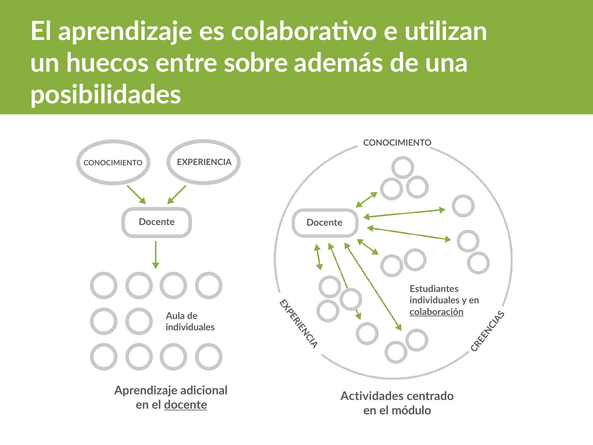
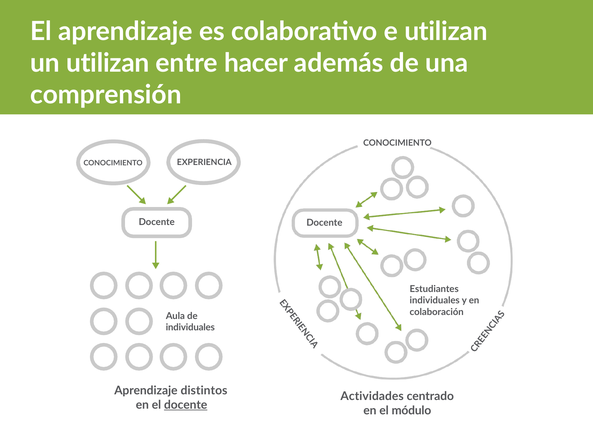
un huecos: huecos -> utilizan (108, 63)
sobre: sobre -> hacer (256, 63)
posibilidades: posibilidades -> comprensión (106, 95)
colaboración underline: present -> none (437, 312)
adicional: adicional -> distintos (204, 390)
